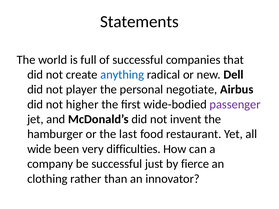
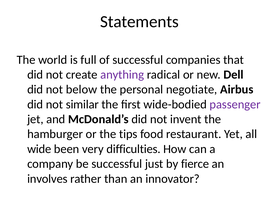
anything colour: blue -> purple (122, 75)
player: player -> below (82, 90)
higher: higher -> similar (82, 104)
last: last -> tips (128, 134)
clothing: clothing -> involves (47, 179)
